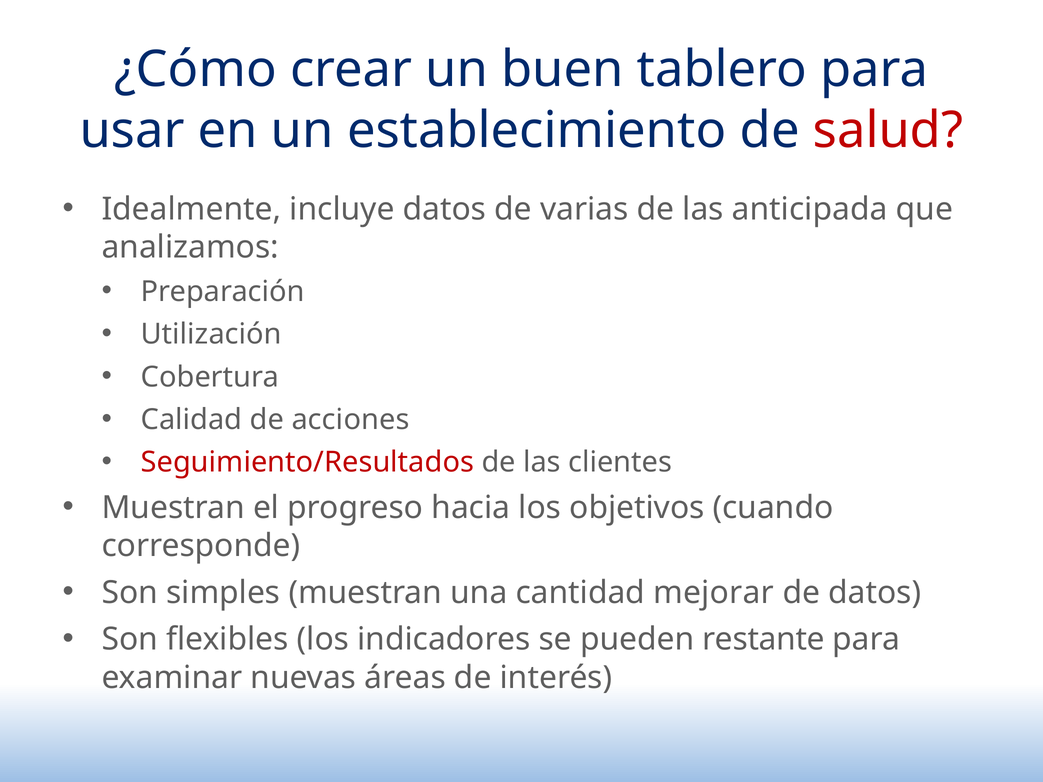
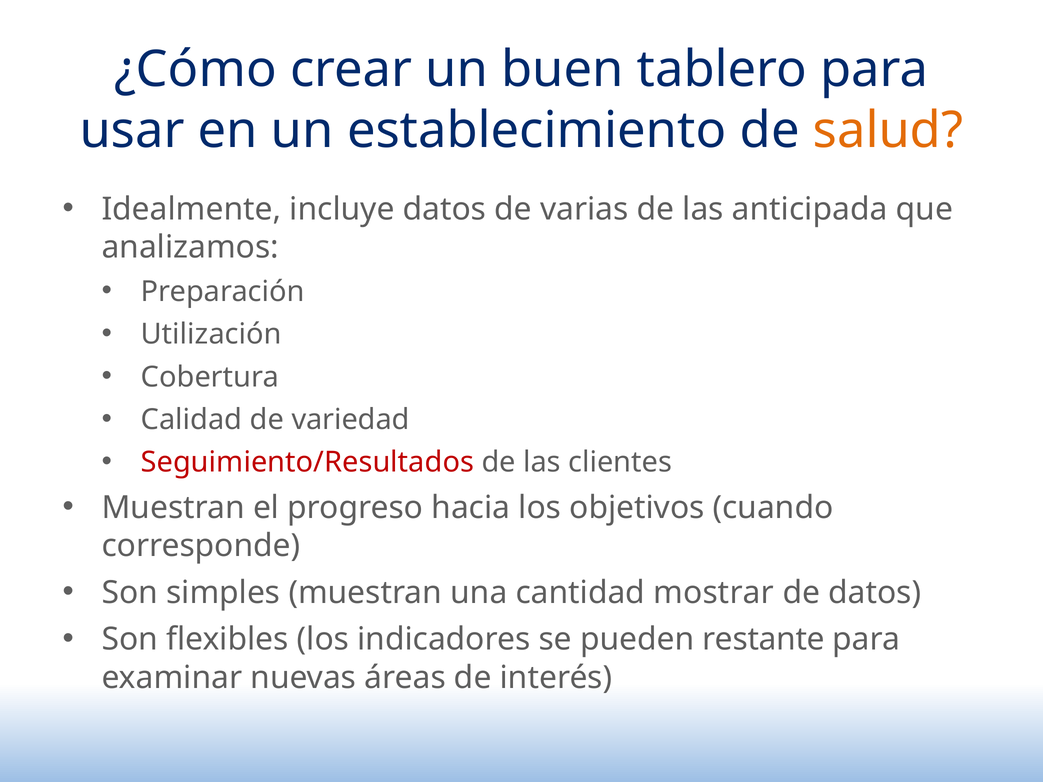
salud colour: red -> orange (888, 130)
acciones: acciones -> variedad (351, 420)
mejorar: mejorar -> mostrar (714, 593)
